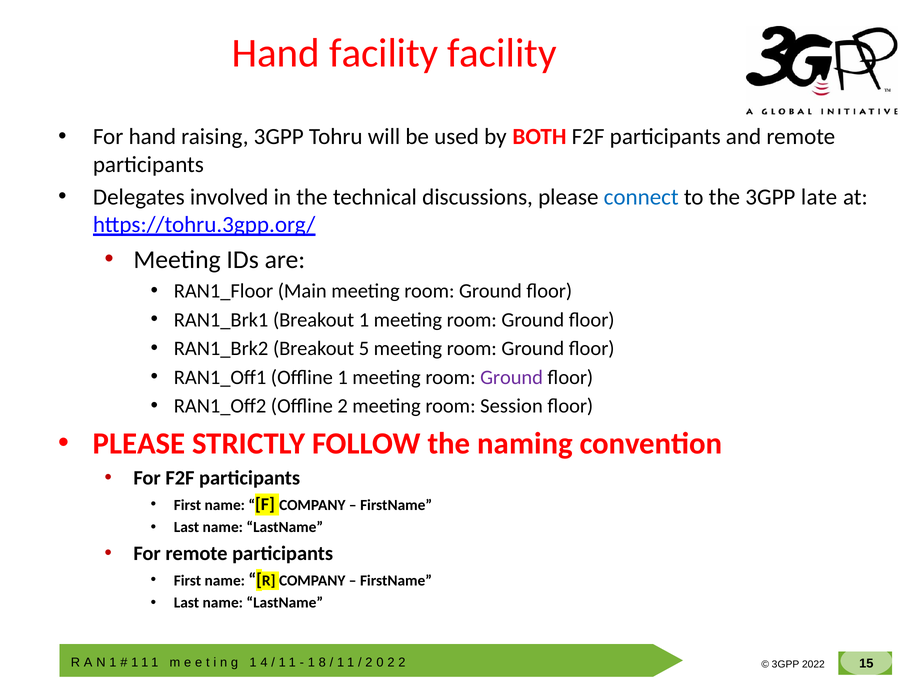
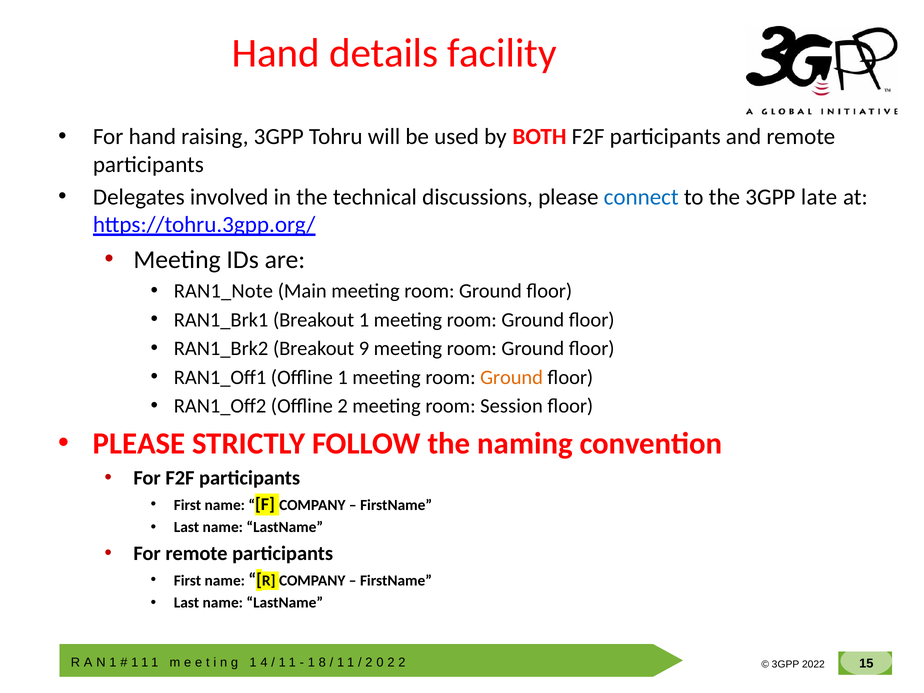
Hand facility: facility -> details (384, 53)
RAN1_Floor: RAN1_Floor -> RAN1_Note (223, 291)
5: 5 -> 9 (364, 349)
Ground colour: purple -> orange (512, 377)
